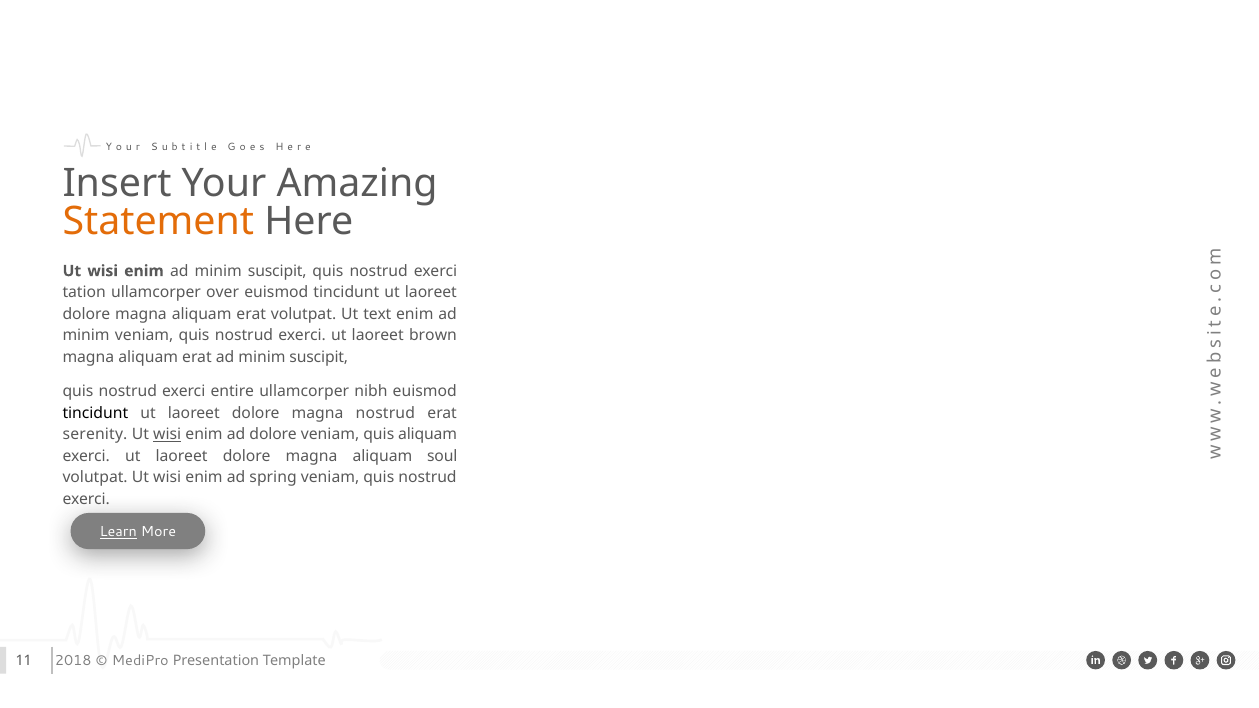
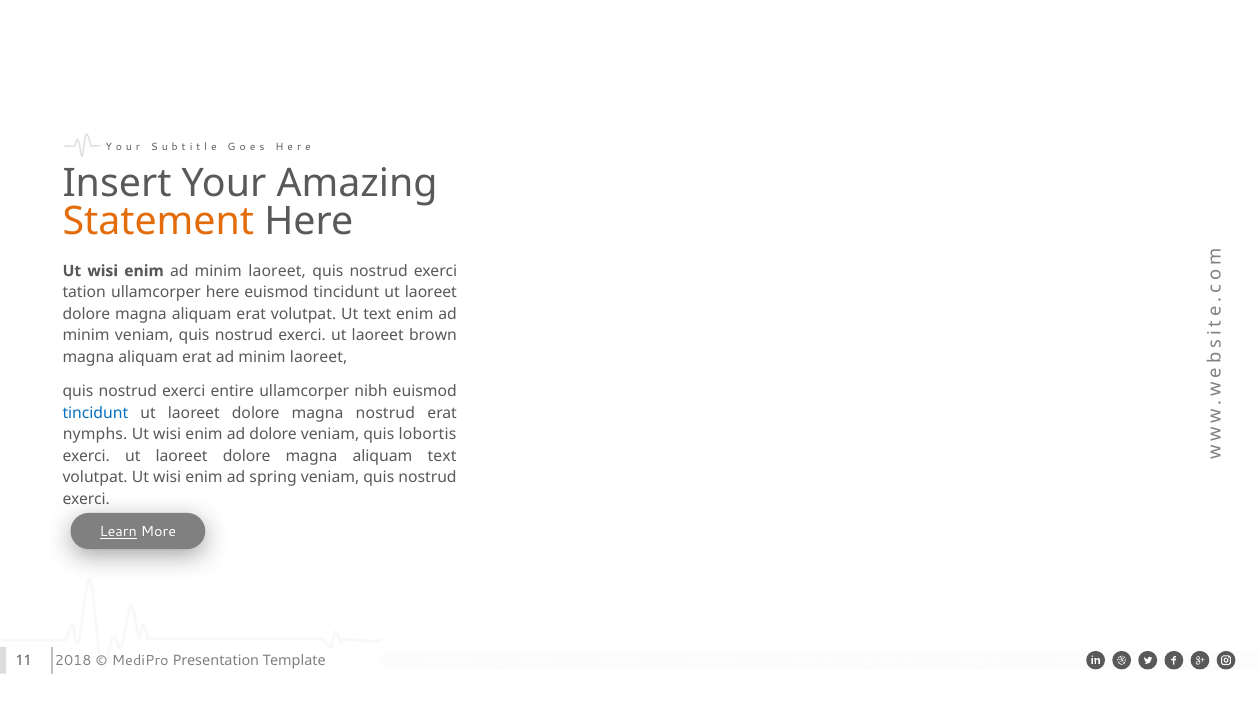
enim ad minim suscipit: suscipit -> laoreet (277, 271)
ullamcorper over: over -> here (223, 293)
erat ad minim suscipit: suscipit -> laoreet (319, 357)
tincidunt colour: black -> blue (95, 413)
serenity: serenity -> nymphs (95, 435)
wisi underline: present -> none (167, 435)
quis aliquam: aliquam -> lobortis (427, 435)
aliquam soul: soul -> text (442, 456)
